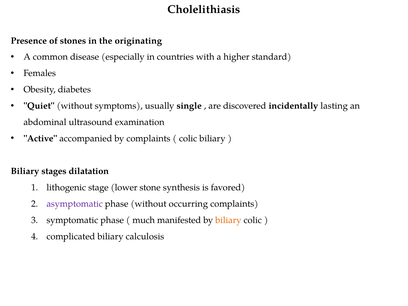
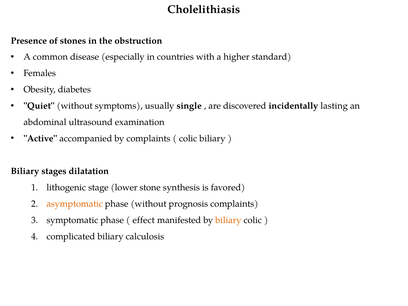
originating: originating -> obstruction (138, 41)
asymptomatic colour: purple -> orange (75, 204)
occurring: occurring -> prognosis (188, 204)
much: much -> effect (144, 220)
